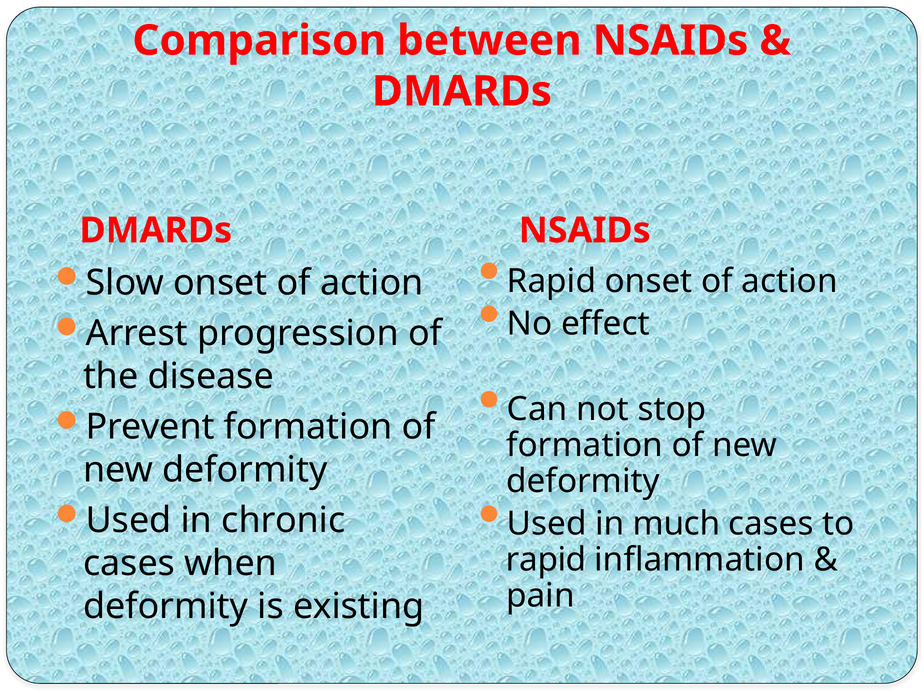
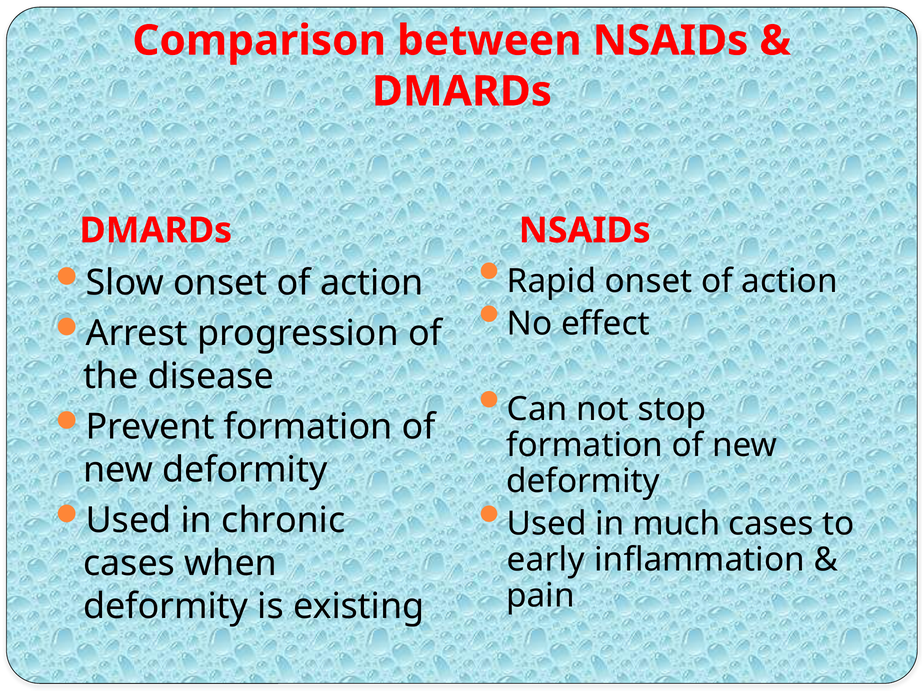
rapid: rapid -> early (546, 560)
